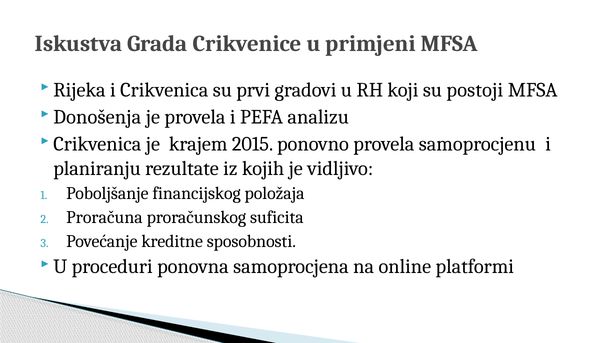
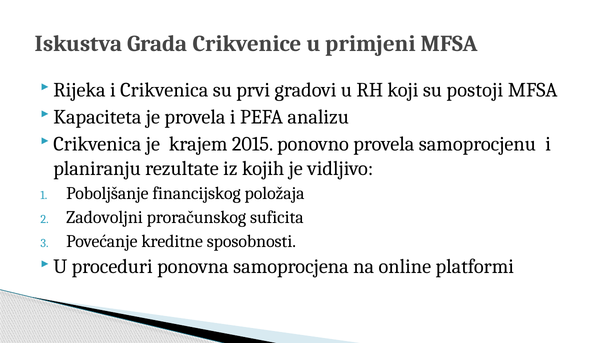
Donošenja: Donošenja -> Kapaciteta (97, 117)
Proračuna: Proračuna -> Zadovoljni (105, 217)
